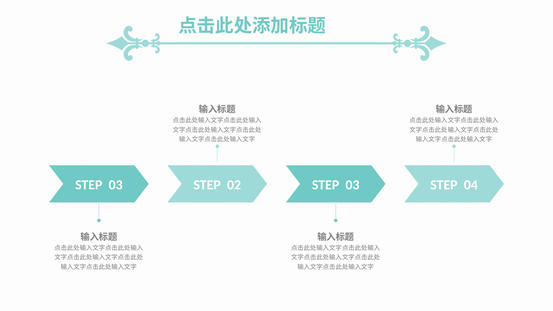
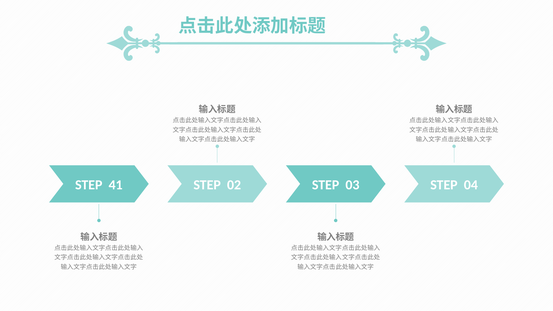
03: 03 -> 41 (116, 185)
